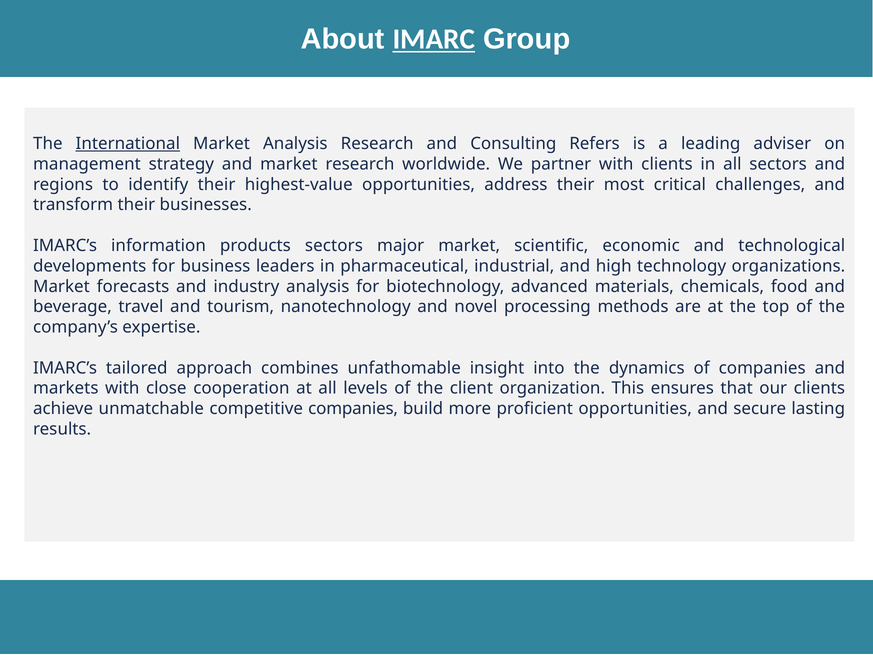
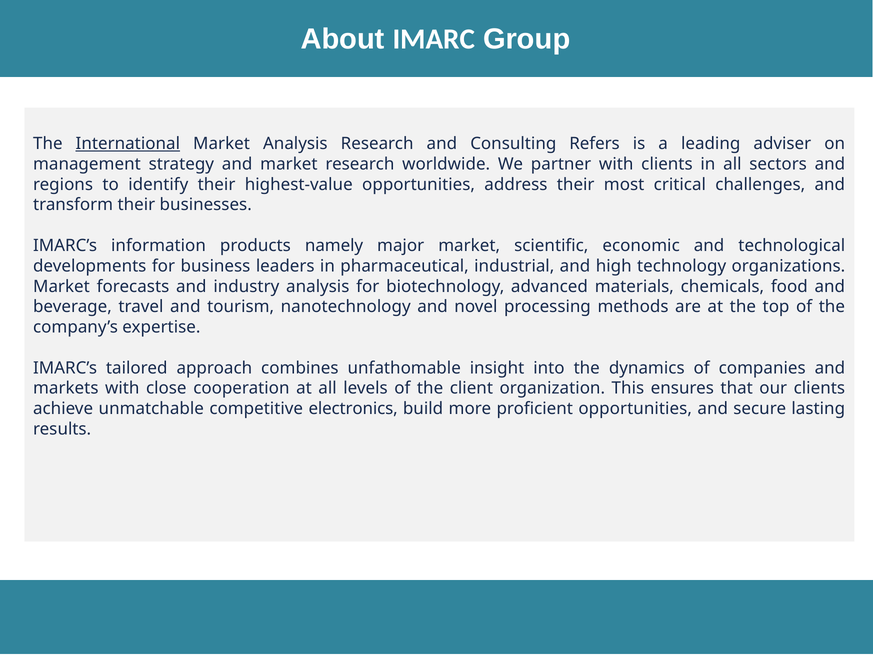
IMARC underline: present -> none (434, 39)
products sectors: sectors -> namely (334, 246)
competitive companies: companies -> electronics (353, 409)
